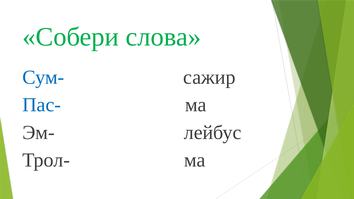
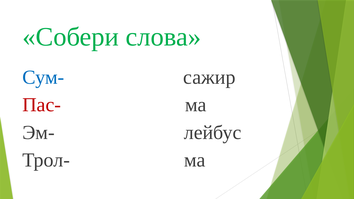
Пас- colour: blue -> red (42, 105)
